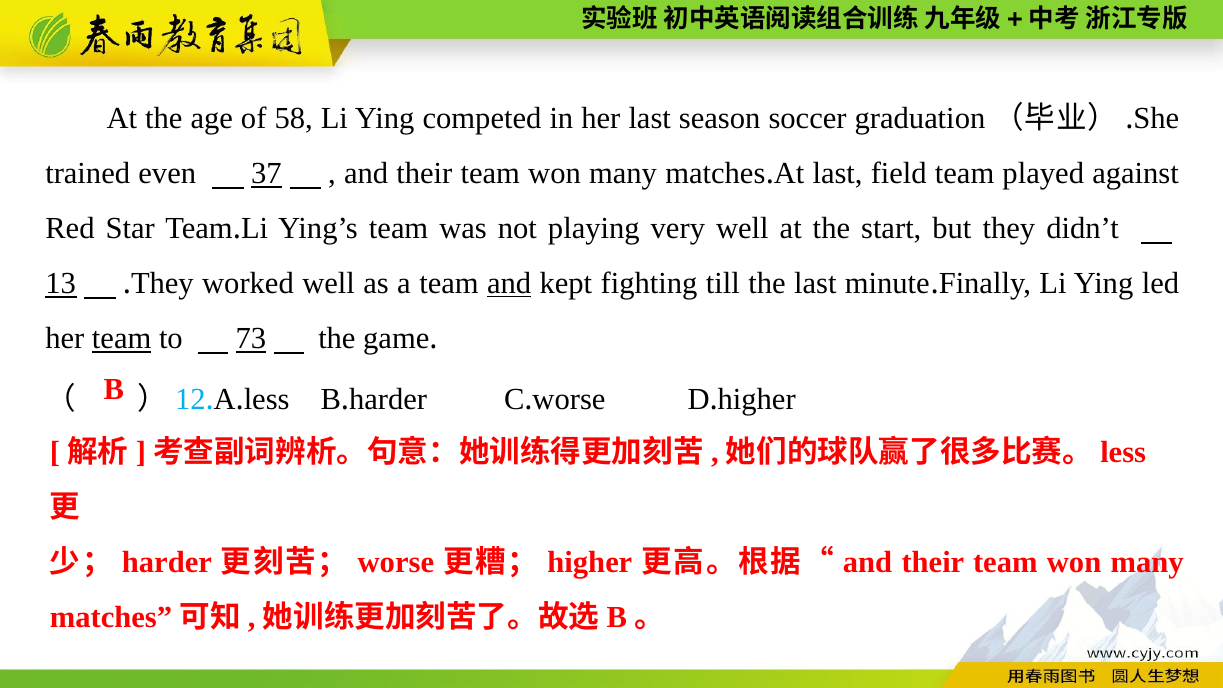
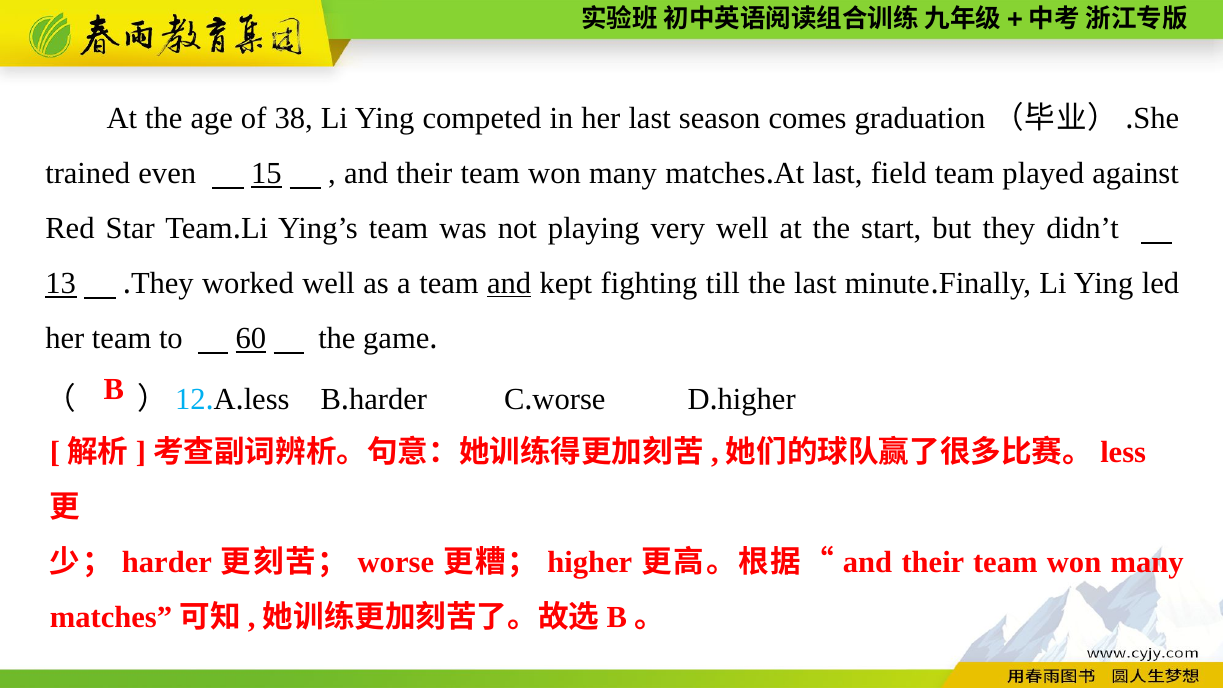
58: 58 -> 38 (294, 118)
soccer: soccer -> comes (808, 118)
37: 37 -> 15 (266, 173)
team underline: present -> none (122, 338)
73: 73 -> 60 (251, 338)
